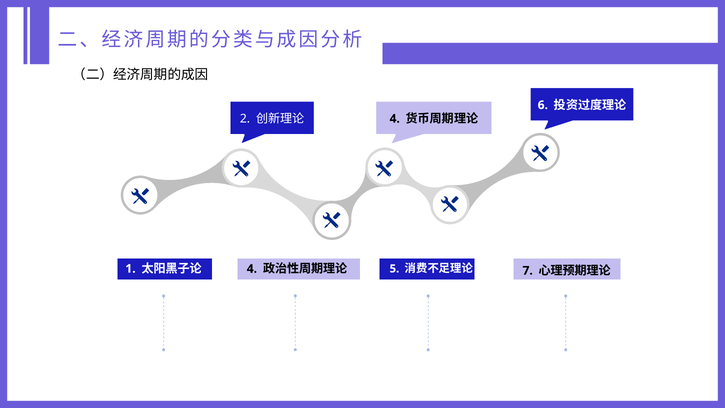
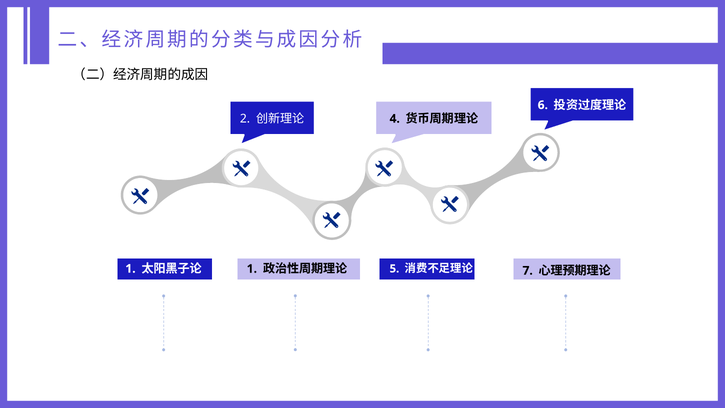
4: 4 -> 1 (252, 269)
